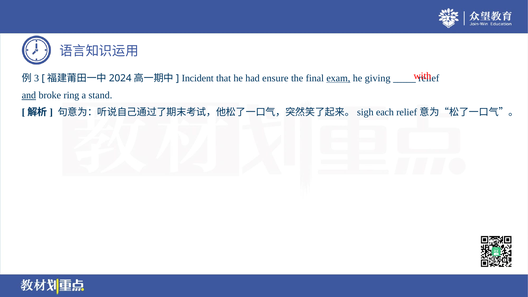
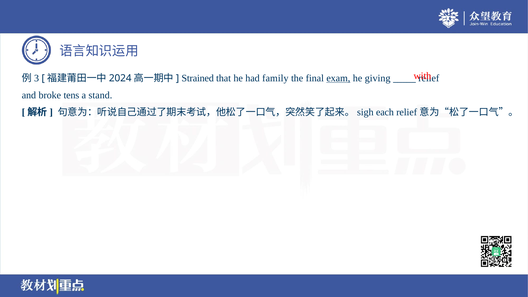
Incident: Incident -> Strained (198, 78)
ensure: ensure -> family (275, 78)
and underline: present -> none (29, 95)
ring: ring -> tens (71, 95)
